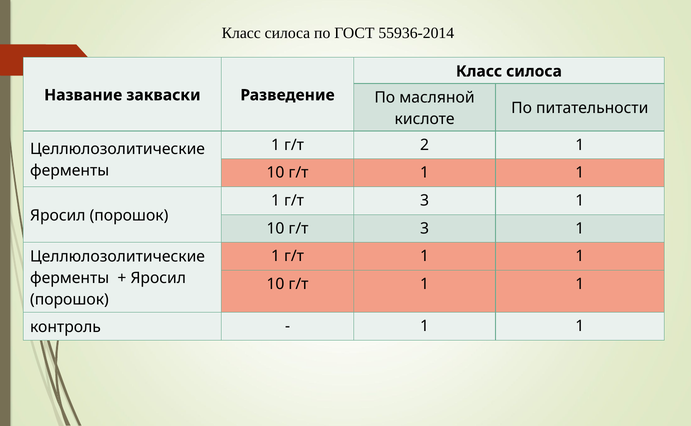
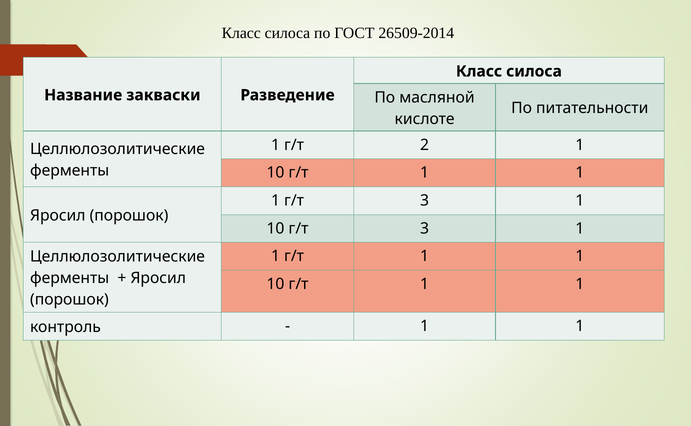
55936-2014: 55936-2014 -> 26509-2014 (416, 33)
